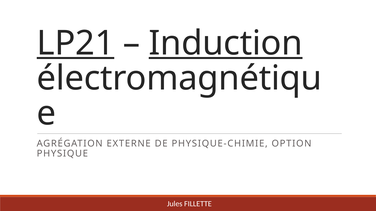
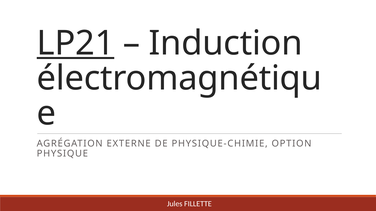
Induction underline: present -> none (226, 43)
